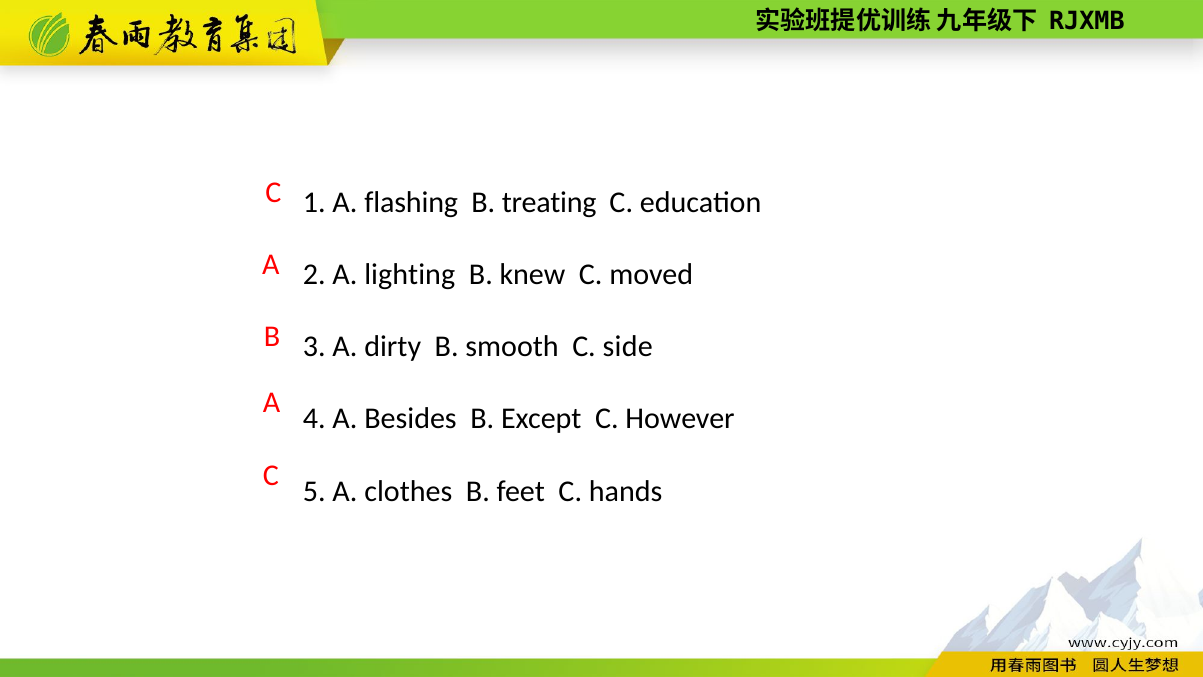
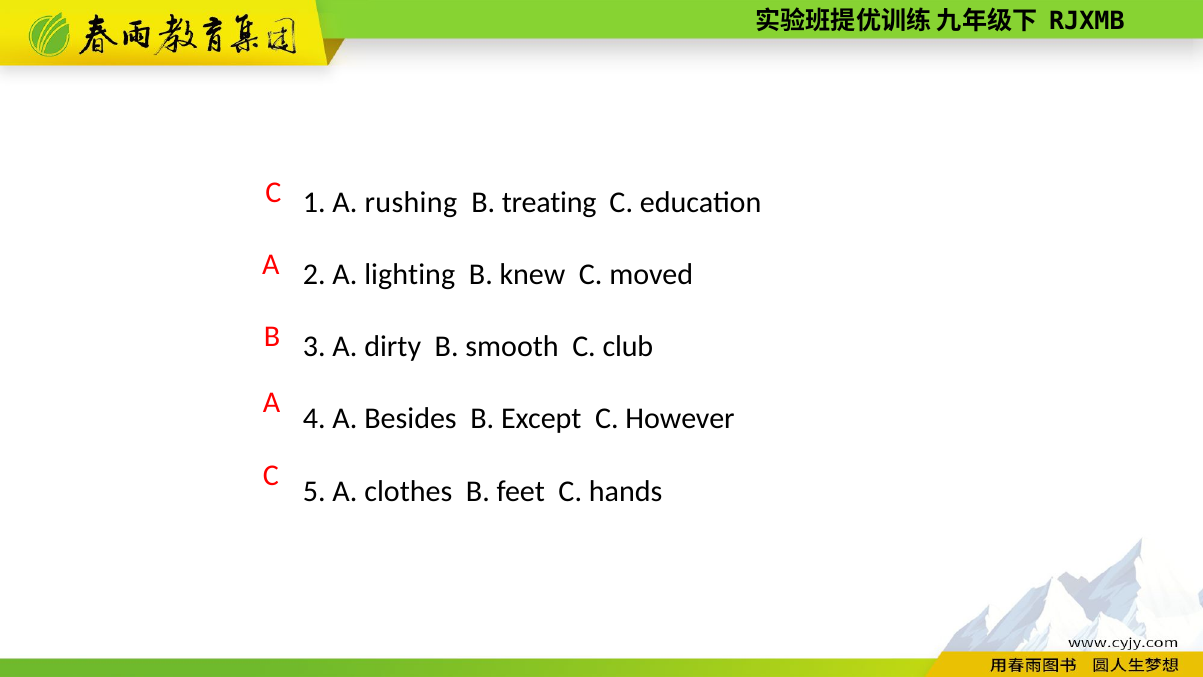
flashing: flashing -> rushing (411, 202)
side: side -> club (628, 347)
